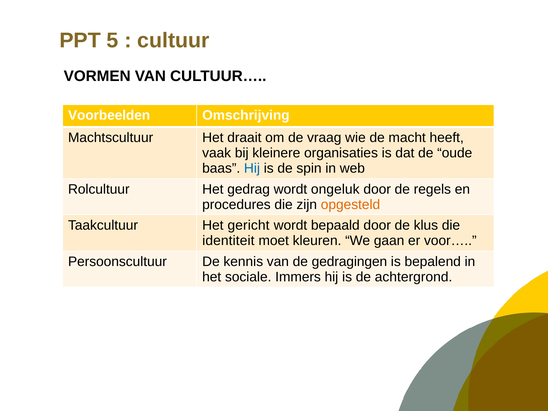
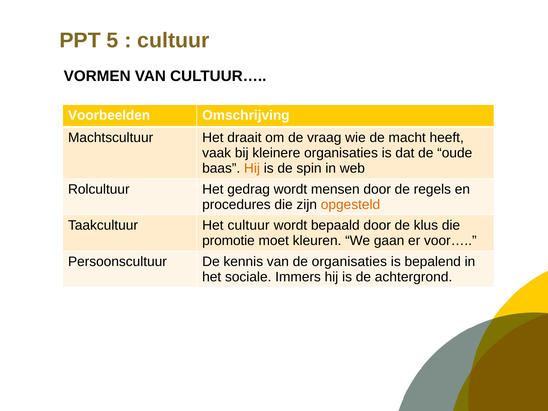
Hij colour: blue -> orange (252, 168)
ongeluk: ongeluk -> mensen (335, 189)
Het gericht: gericht -> cultuur (249, 225)
identiteit: identiteit -> promotie (228, 241)
de gedragingen: gedragingen -> organisaties (349, 262)
